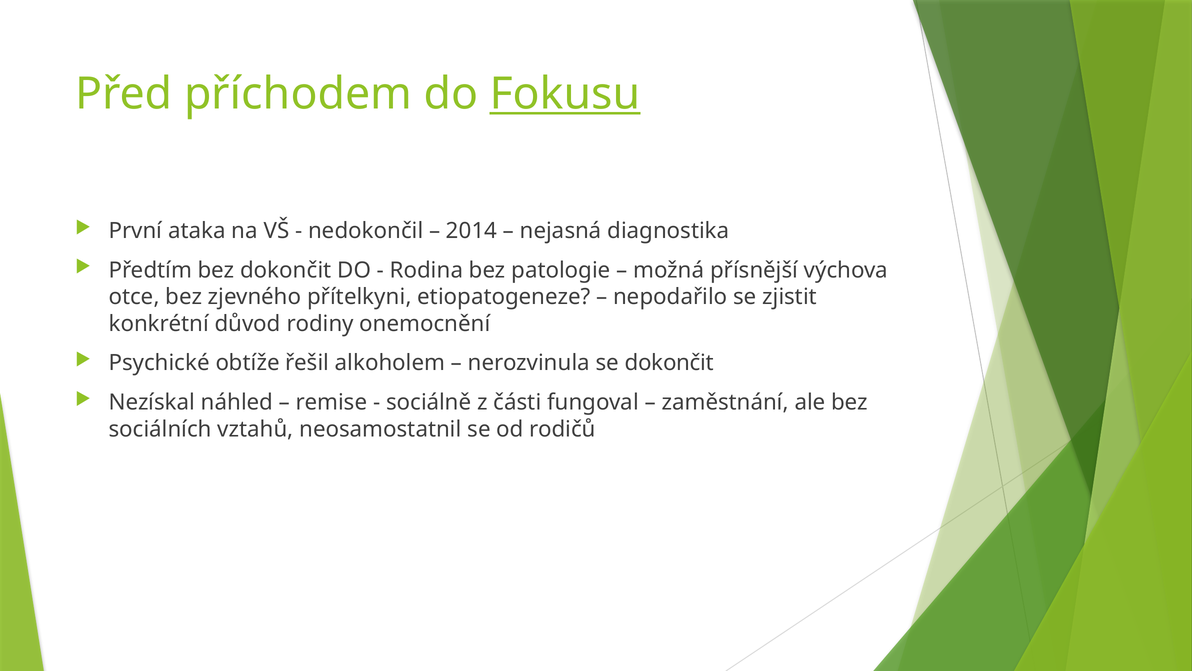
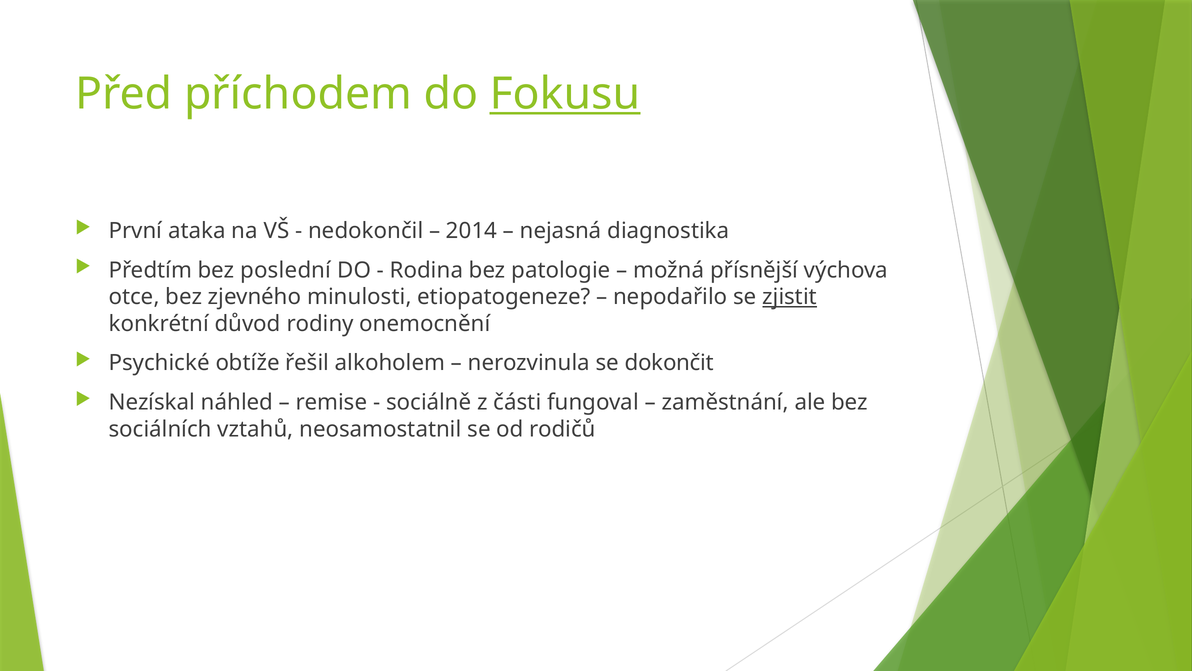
bez dokončit: dokončit -> poslední (286, 270)
přítelkyni: přítelkyni -> minulosti (359, 297)
zjistit underline: none -> present (790, 297)
